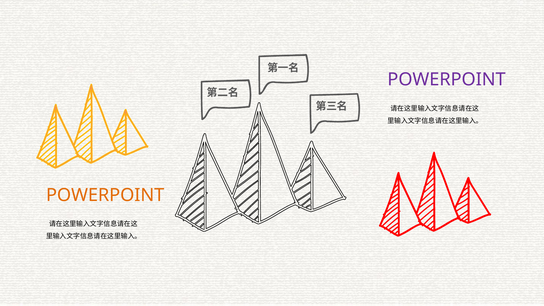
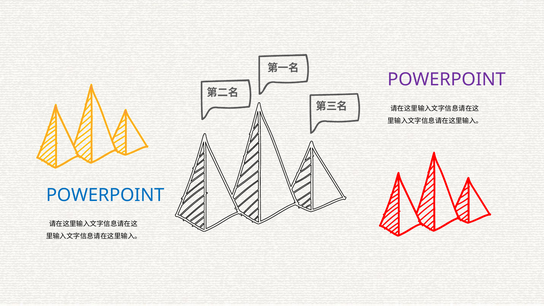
POWERPOINT colour: orange -> blue (105, 195)
